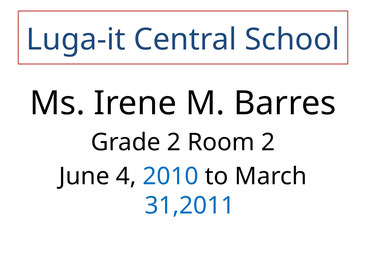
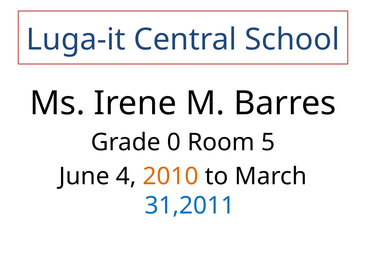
Grade 2: 2 -> 0 (174, 143)
Room 2: 2 -> 5 (268, 143)
2010 colour: blue -> orange (171, 177)
